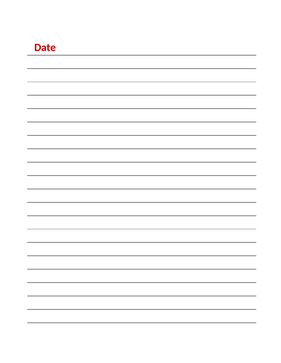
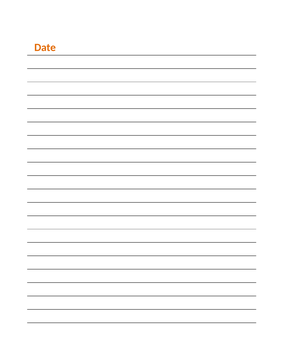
Date colour: red -> orange (45, 48)
